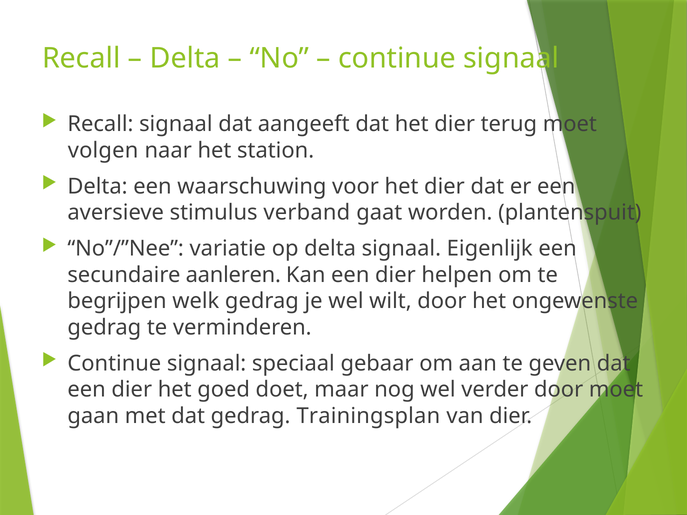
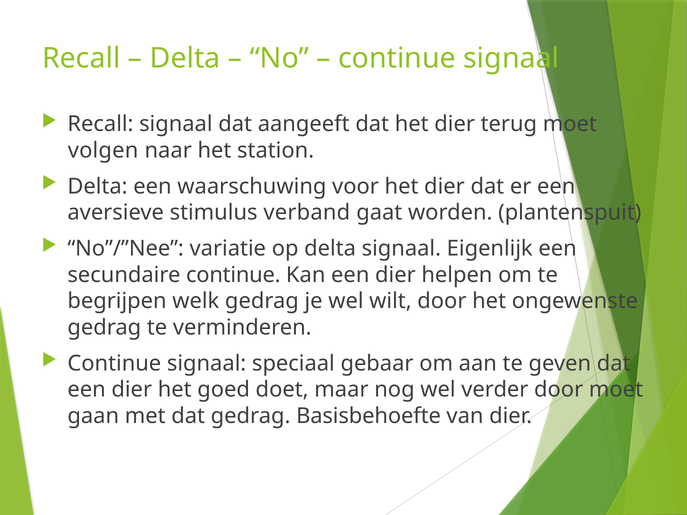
secundaire aanleren: aanleren -> continue (233, 275)
Trainingsplan: Trainingsplan -> Basisbehoefte (369, 416)
